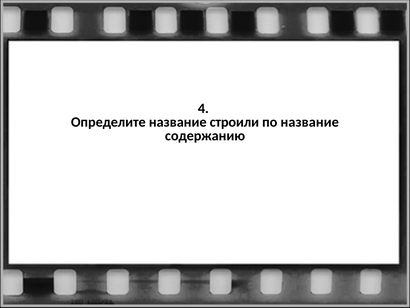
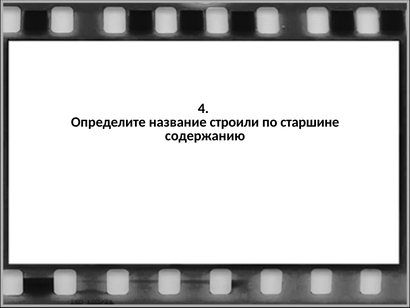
по название: название -> старшине (310, 122)
